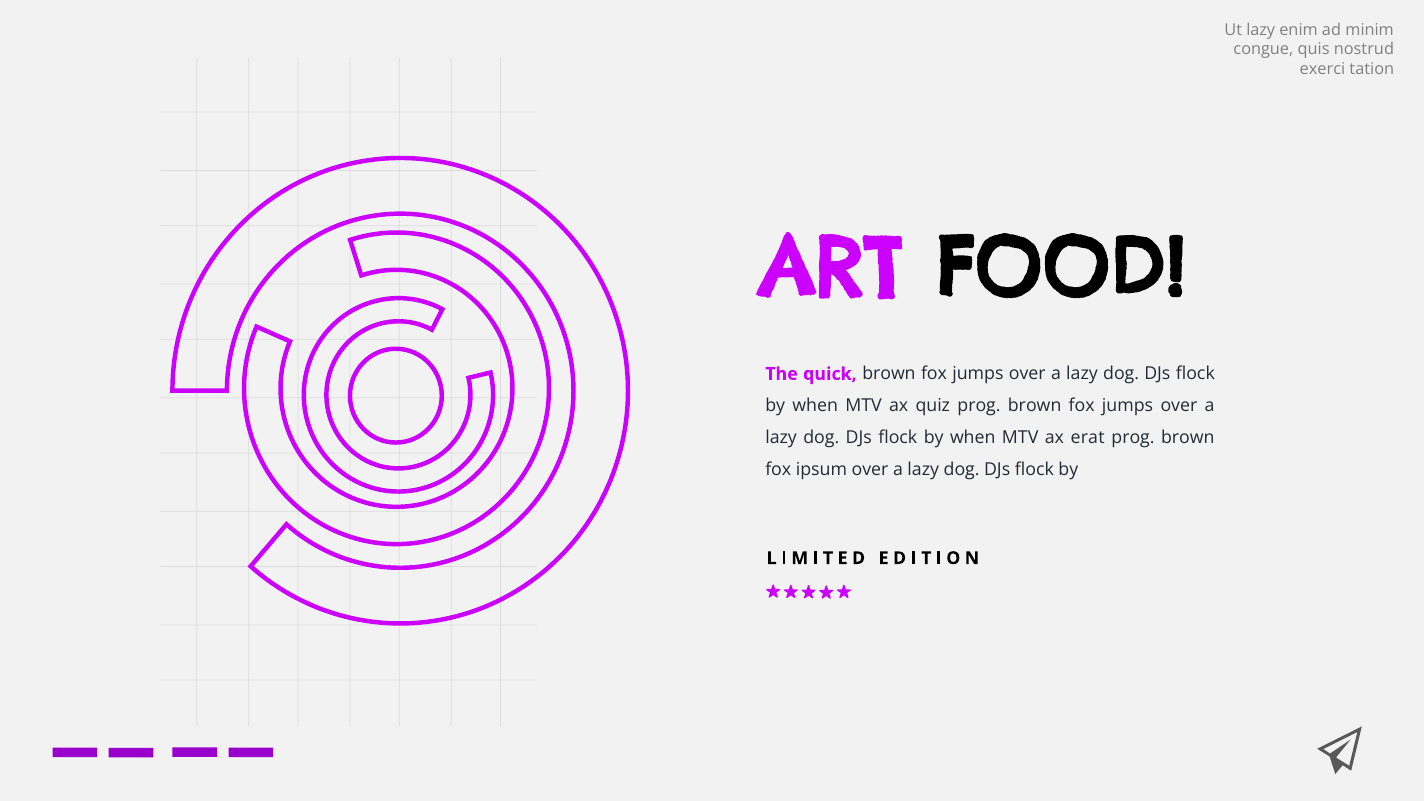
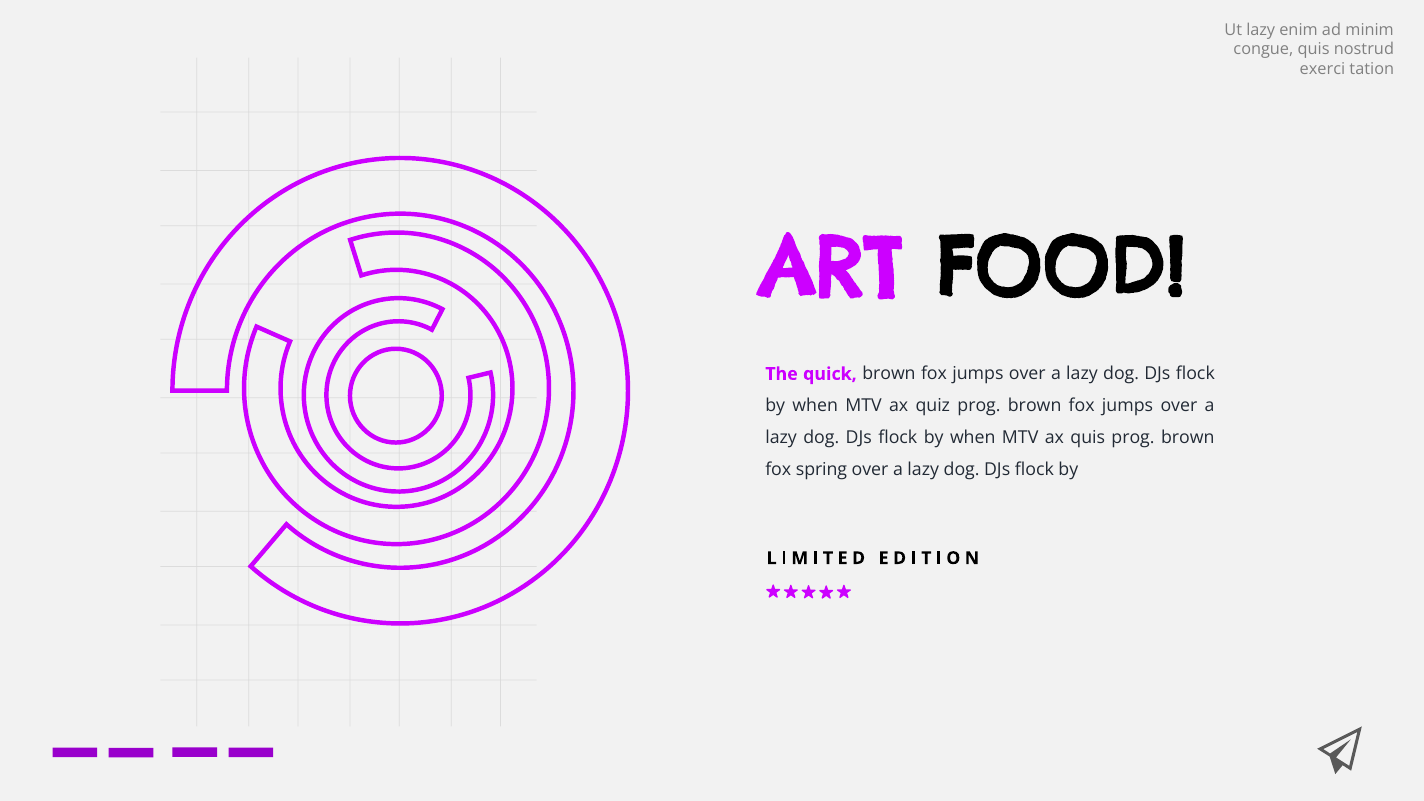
ax erat: erat -> quis (1088, 438)
ipsum: ipsum -> spring (821, 470)
